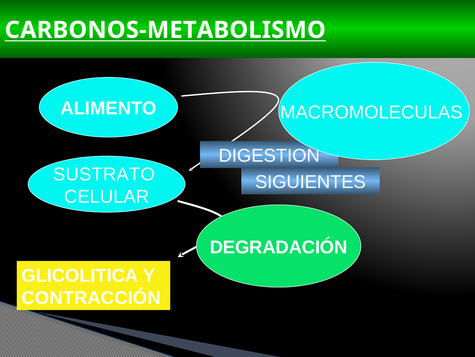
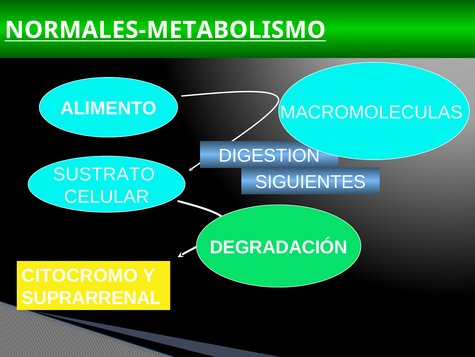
CARBONOS-METABOLISMO: CARBONOS-METABOLISMO -> NORMALES-METABOLISMO (165, 30)
GLICOLITICA: GLICOLITICA -> CITOCROMO (80, 275)
CONTRACCIÓN: CONTRACCIÓN -> SUPRARRENAL (91, 297)
